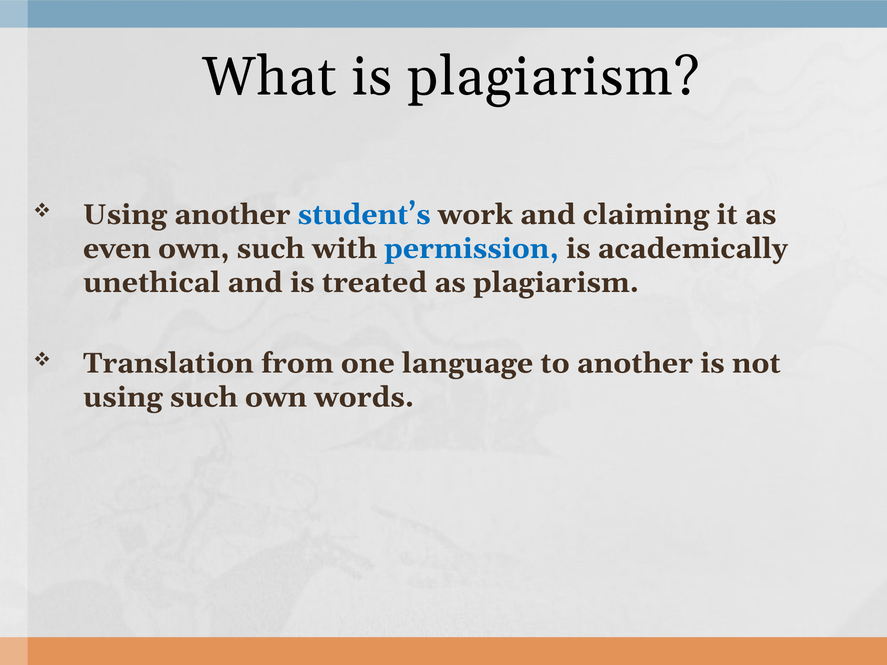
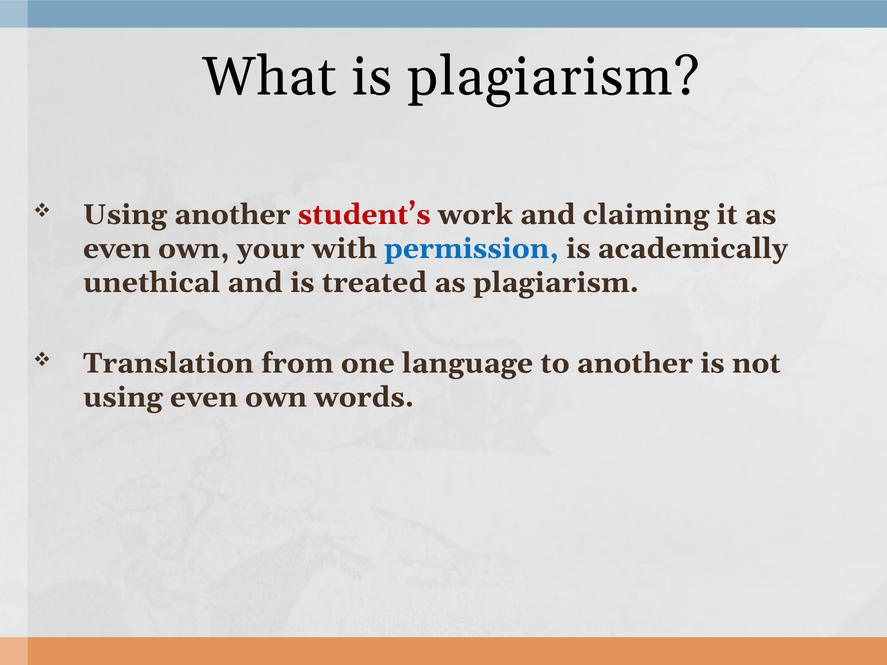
student’s colour: blue -> red (364, 215)
own such: such -> your (271, 249)
using such: such -> even (204, 397)
